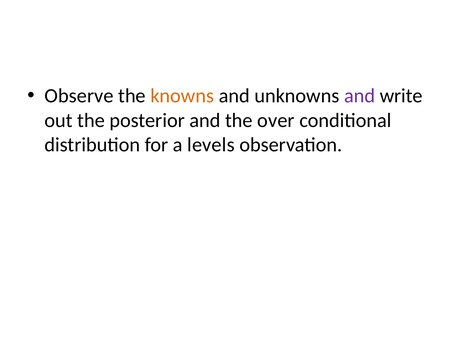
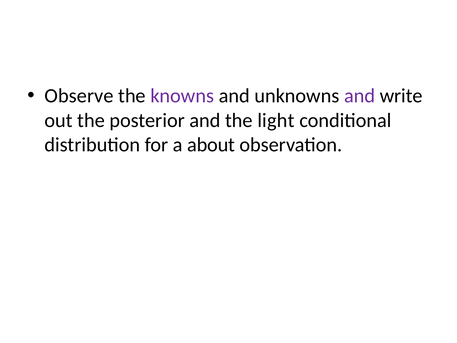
knowns colour: orange -> purple (182, 96)
over: over -> light (276, 120)
levels: levels -> about (211, 145)
